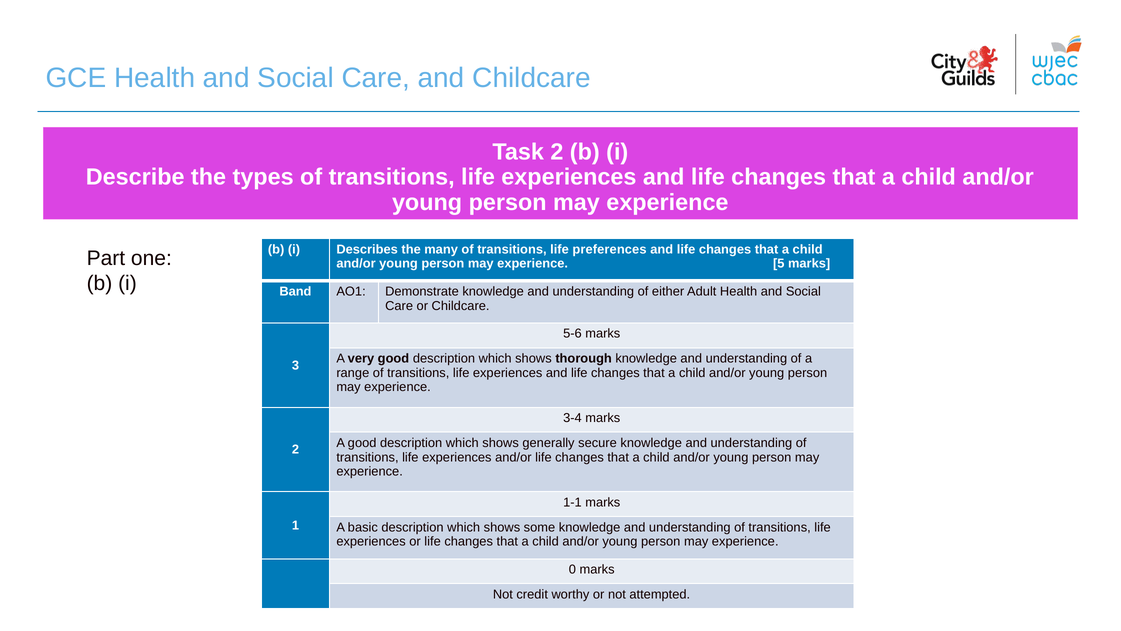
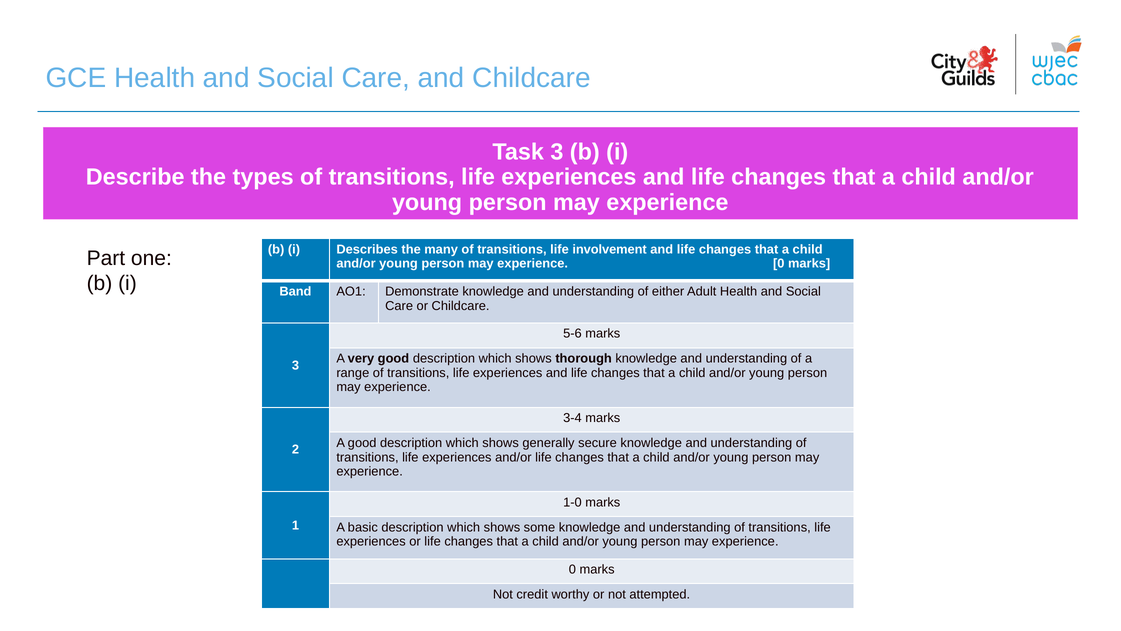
Task 2: 2 -> 3 (557, 152)
preferences: preferences -> involvement (610, 249)
5: 5 -> 0 (779, 263)
1-1: 1-1 -> 1-0 (572, 502)
